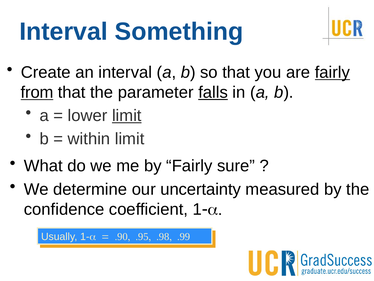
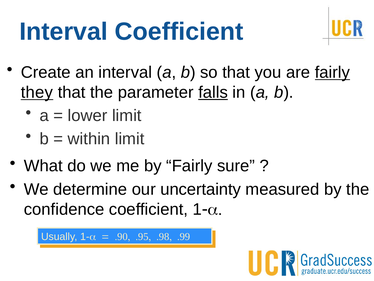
Interval Something: Something -> Coefficient (179, 32)
from: from -> they (37, 92)
limit underline: present -> none (127, 115)
